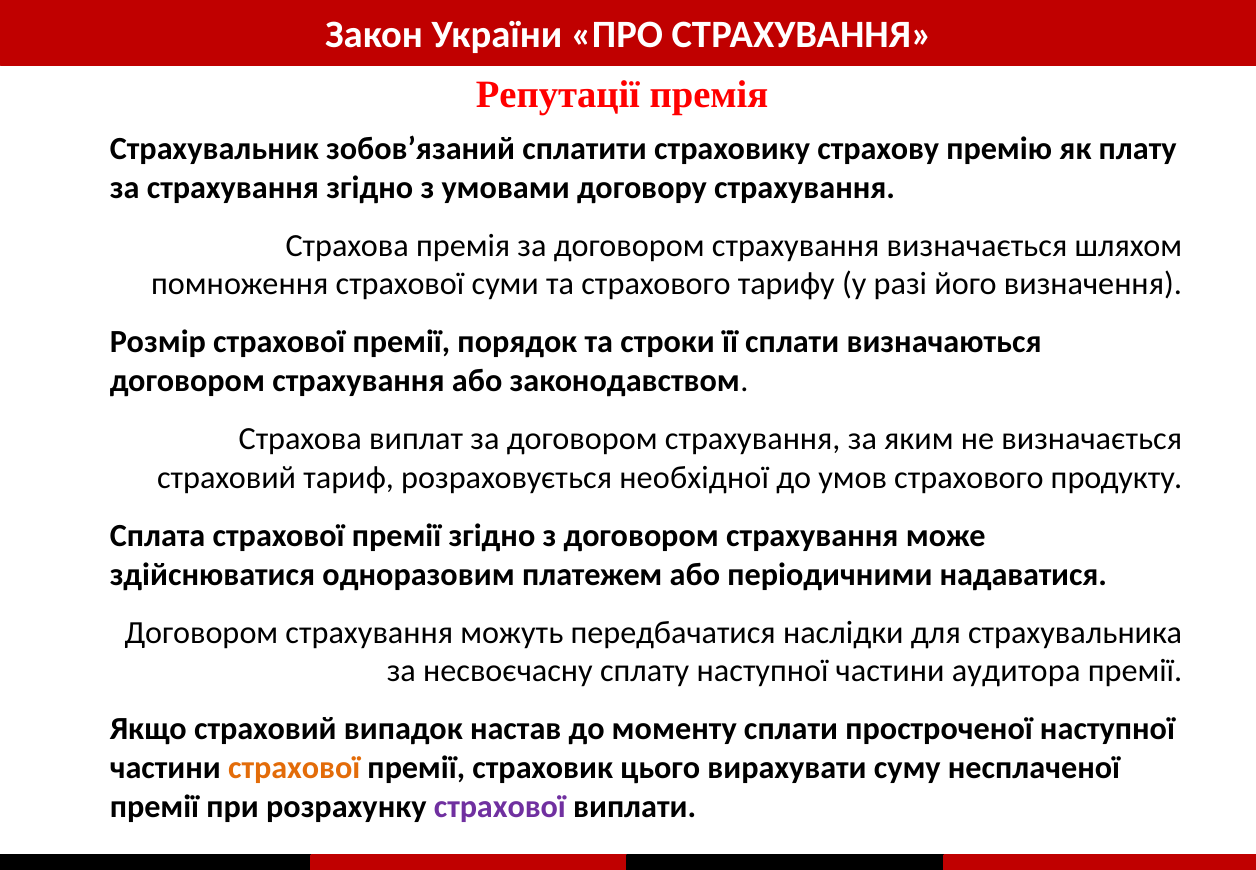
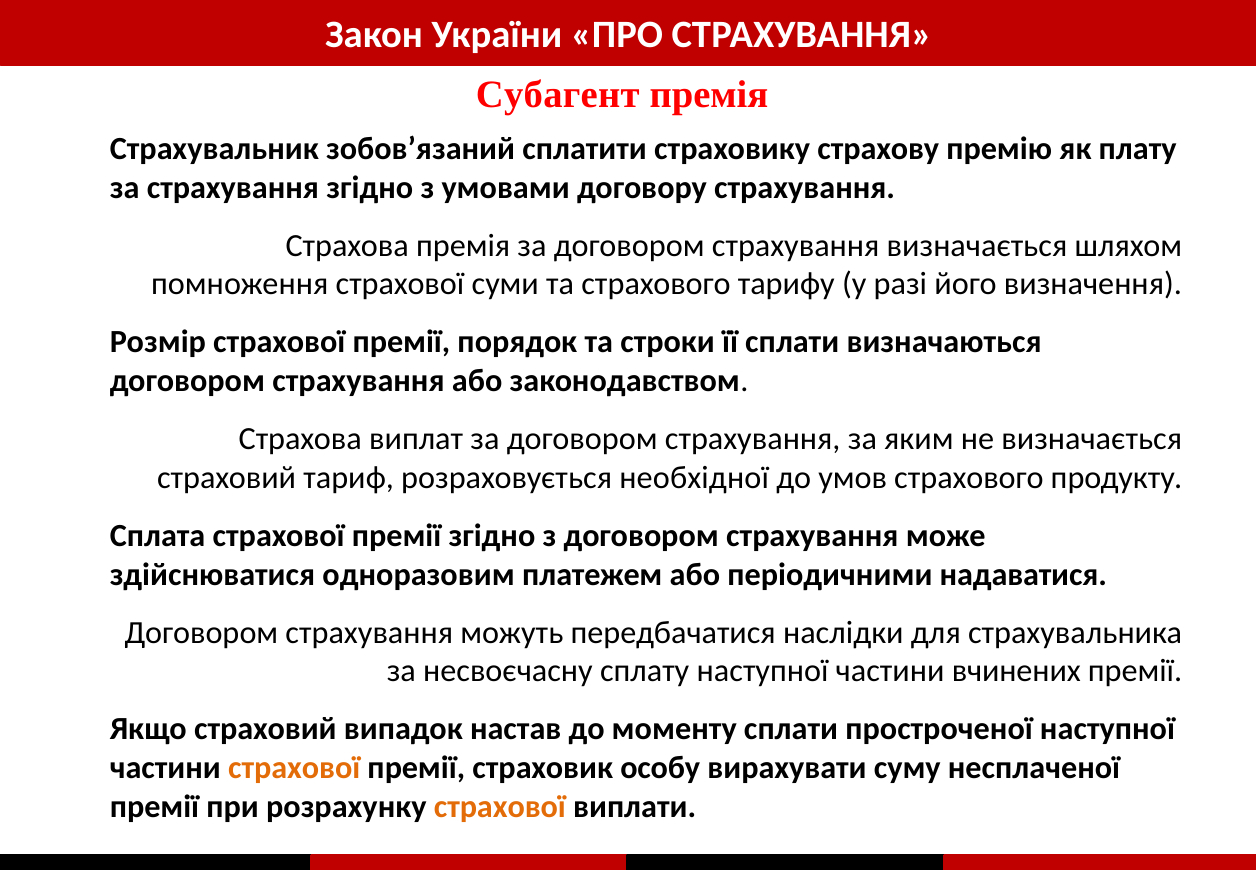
Репутації: Репутації -> Субагент (558, 95)
аудитора: аудитора -> вчинених (1016, 671)
цього: цього -> особу (660, 768)
страхової colour: purple -> orange (500, 806)
